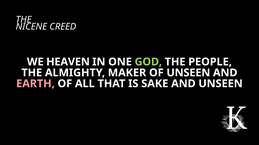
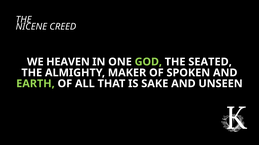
PEOPLE: PEOPLE -> SEATED (210, 62)
OF UNSEEN: UNSEEN -> SPOKEN (188, 73)
EARTH colour: pink -> light green (35, 84)
